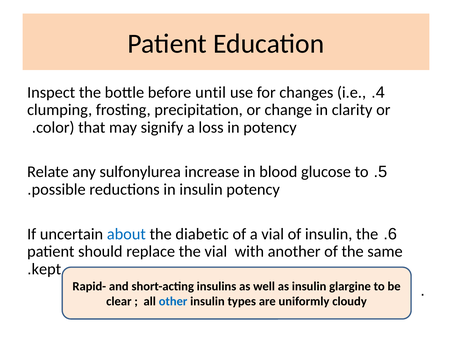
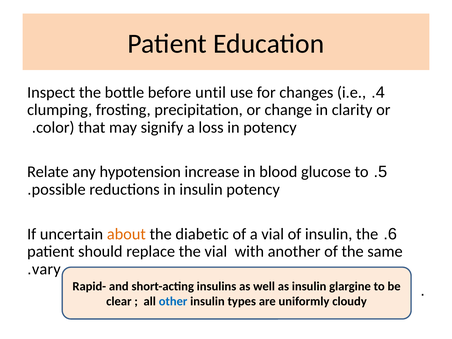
sulfonylurea: sulfonylurea -> hypotension (140, 172)
about colour: blue -> orange (126, 234)
kept: kept -> vary (46, 269)
